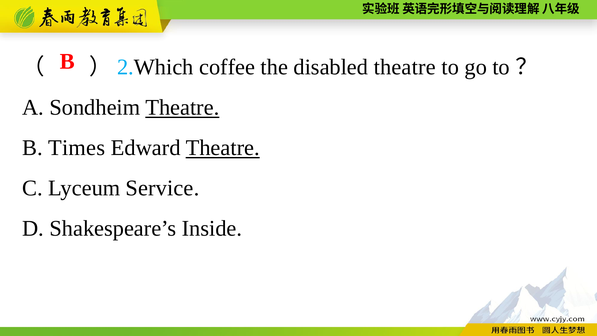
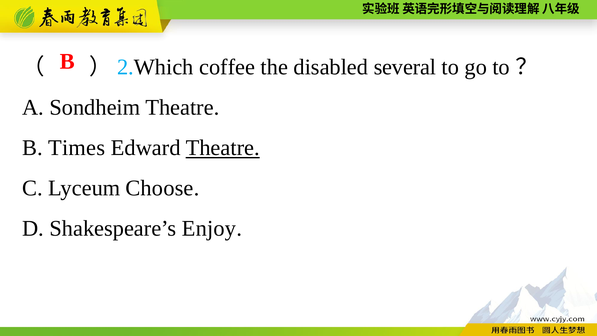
disabled theatre: theatre -> several (405, 67)
Theatre underline: present -> none (182, 108)
Service: Service -> Choose (162, 188)
Inside: Inside -> Enjoy (212, 228)
